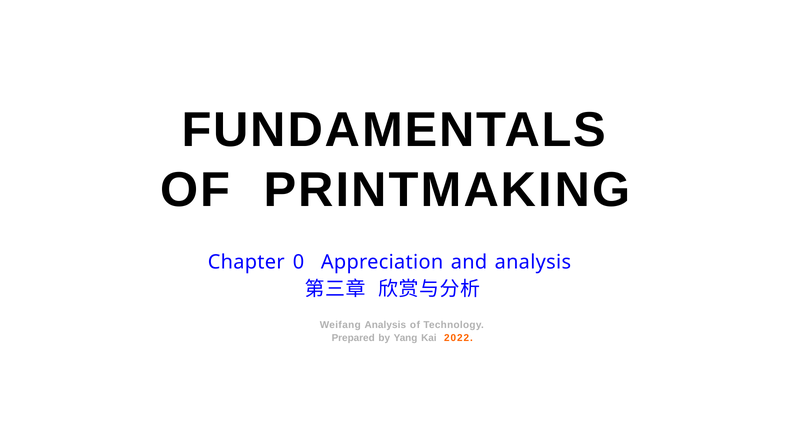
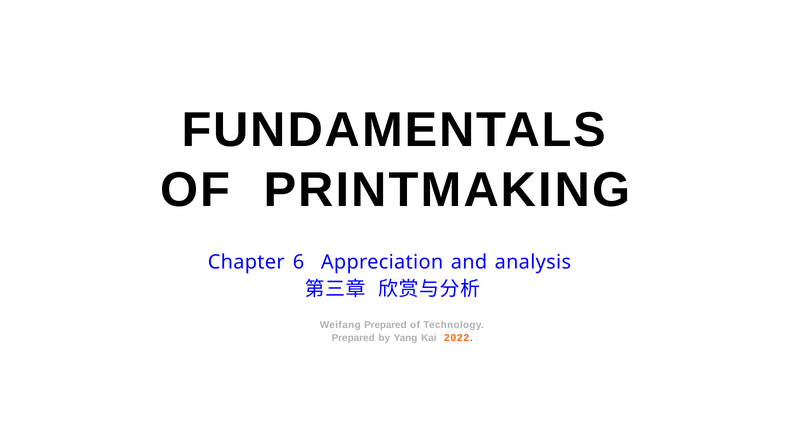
0: 0 -> 6 (298, 262)
Weifang Analysis: Analysis -> Prepared (385, 325)
